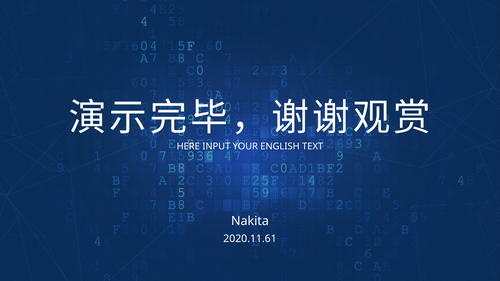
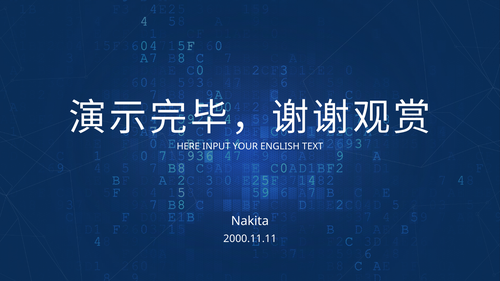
2020.11.61: 2020.11.61 -> 2000.11.11 (250, 239)
